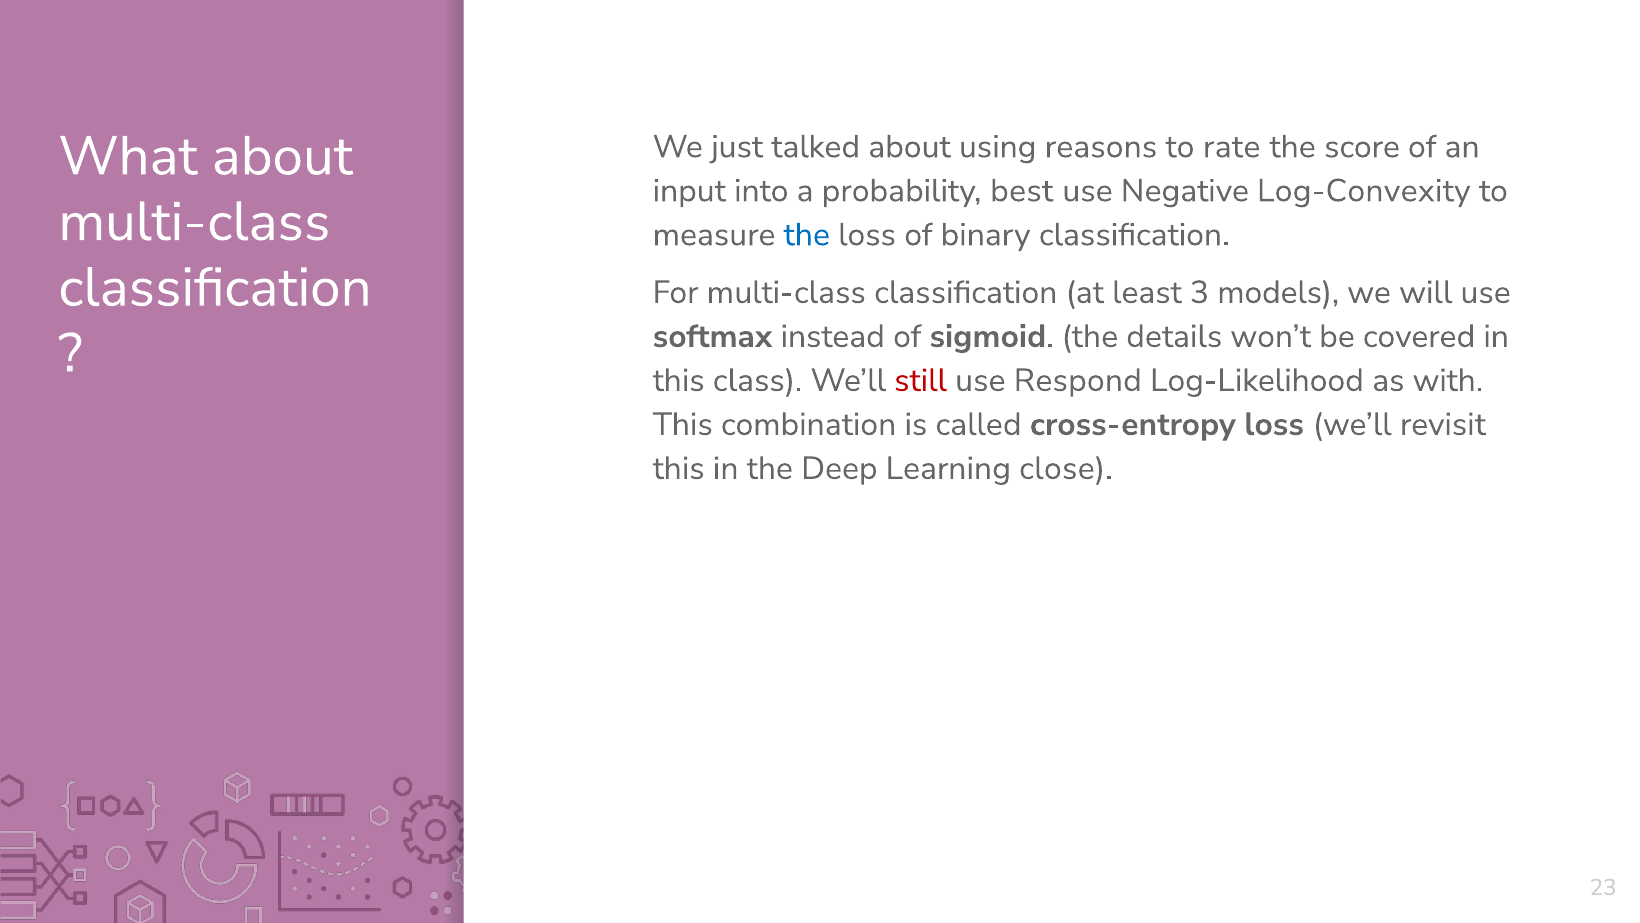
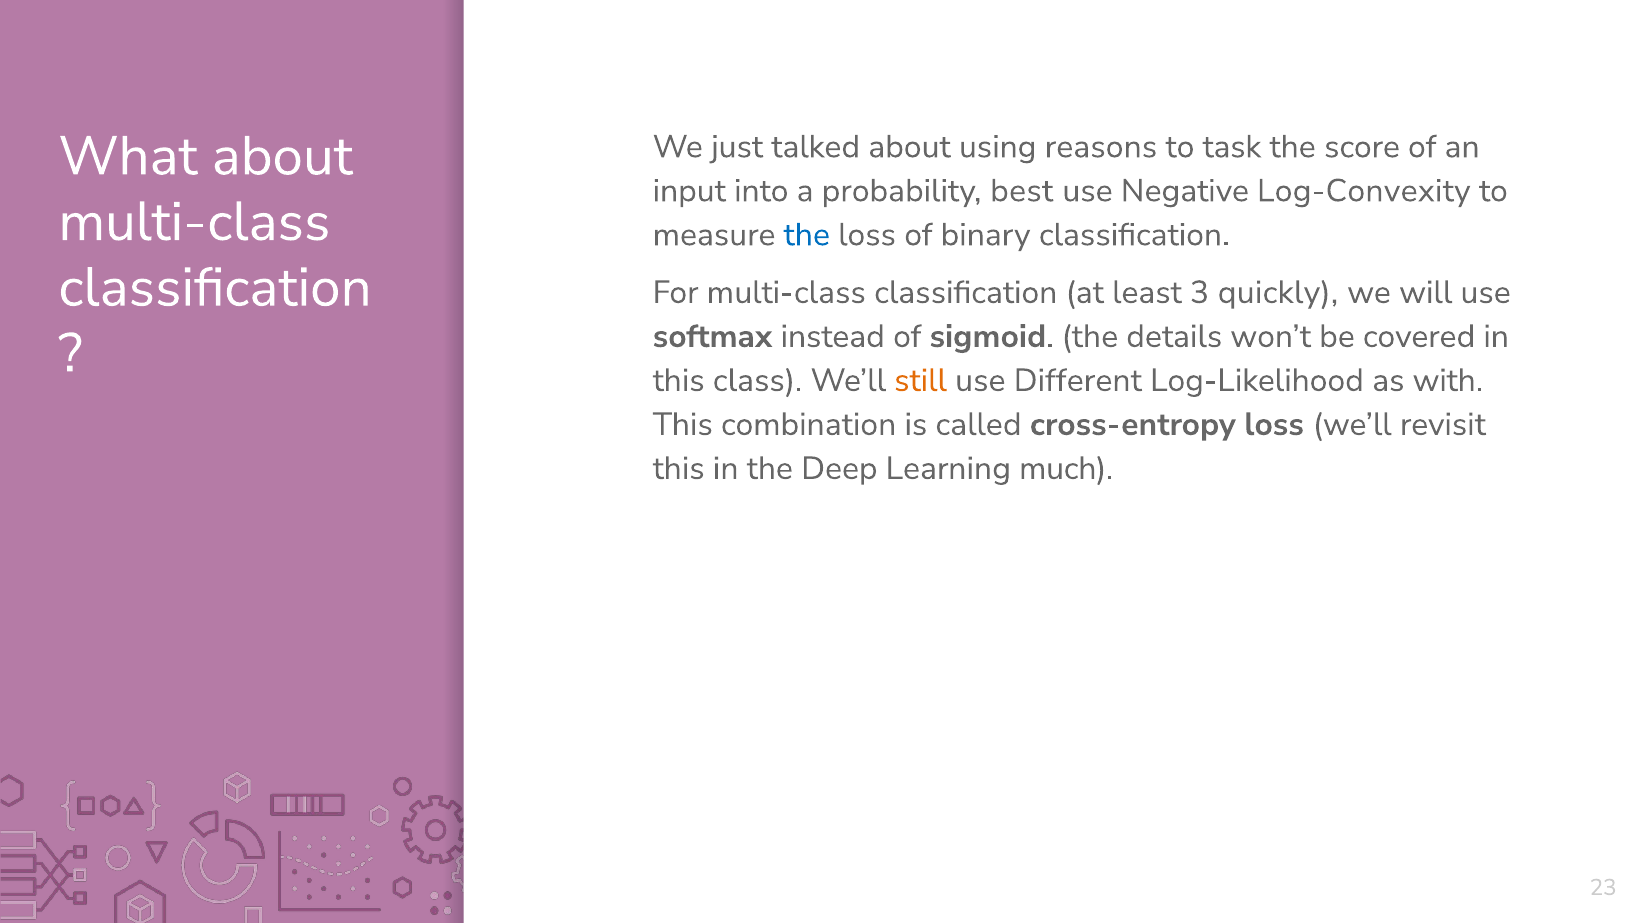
rate: rate -> task (1232, 147)
models: models -> quickly (1278, 292)
still colour: red -> orange (921, 380)
Respond: Respond -> Different (1078, 380)
close: close -> much (1066, 468)
